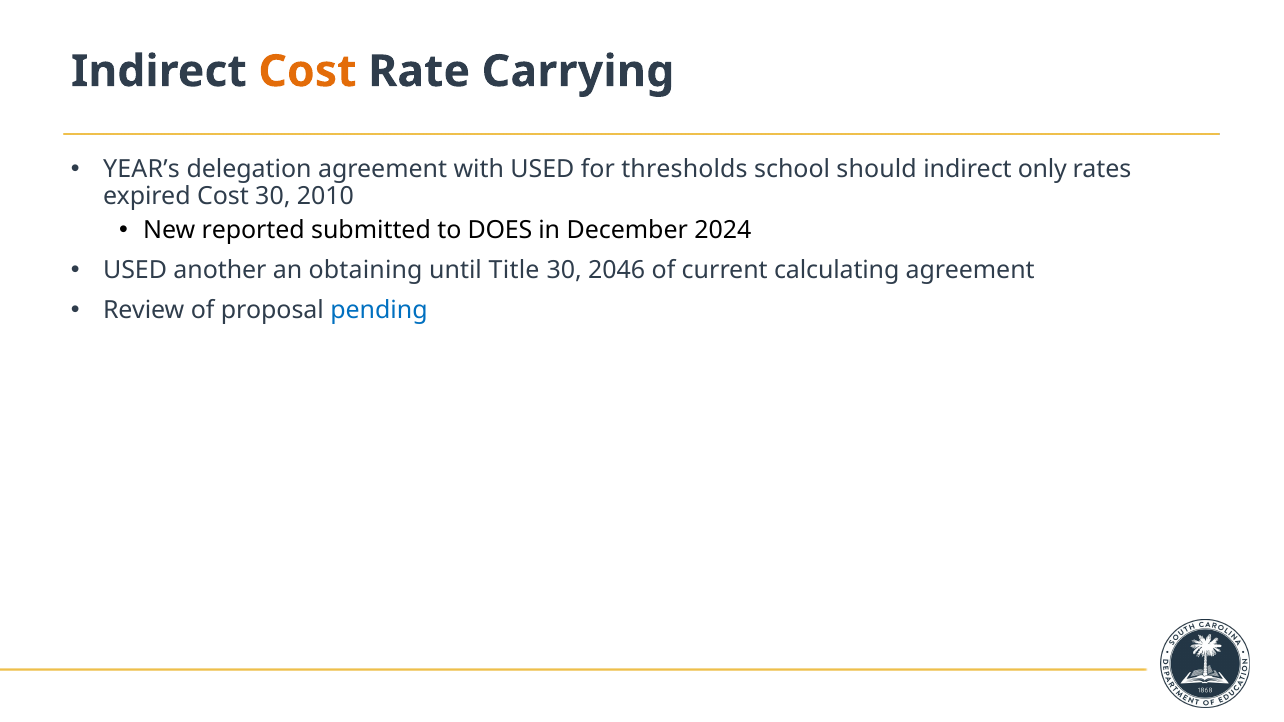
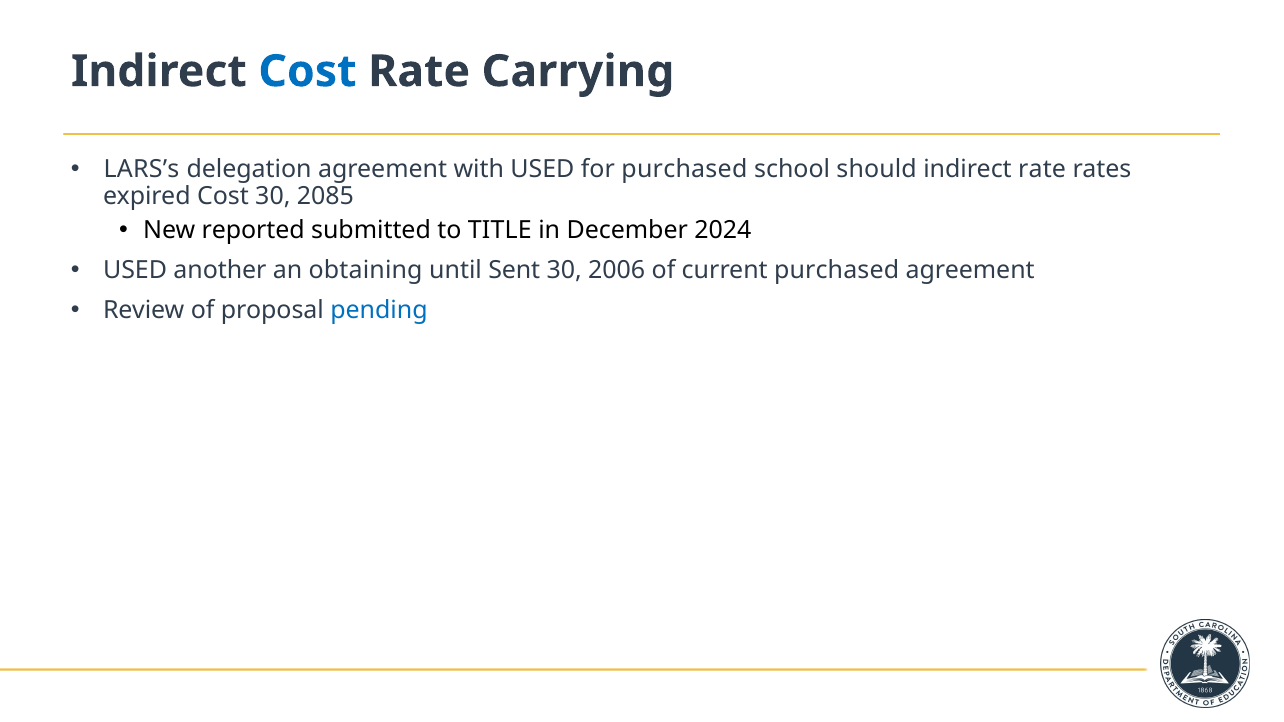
Cost colour: orange -> blue (307, 72)
YEAR’s: YEAR’s -> LARS’s (141, 169)
for thresholds: thresholds -> purchased (684, 169)
indirect only: only -> rate (1042, 169)
2010: 2010 -> 2085 (325, 196)
DOES: DOES -> TITLE (500, 230)
Title: Title -> Sent (514, 270)
2046: 2046 -> 2006 (617, 270)
current calculating: calculating -> purchased (837, 270)
